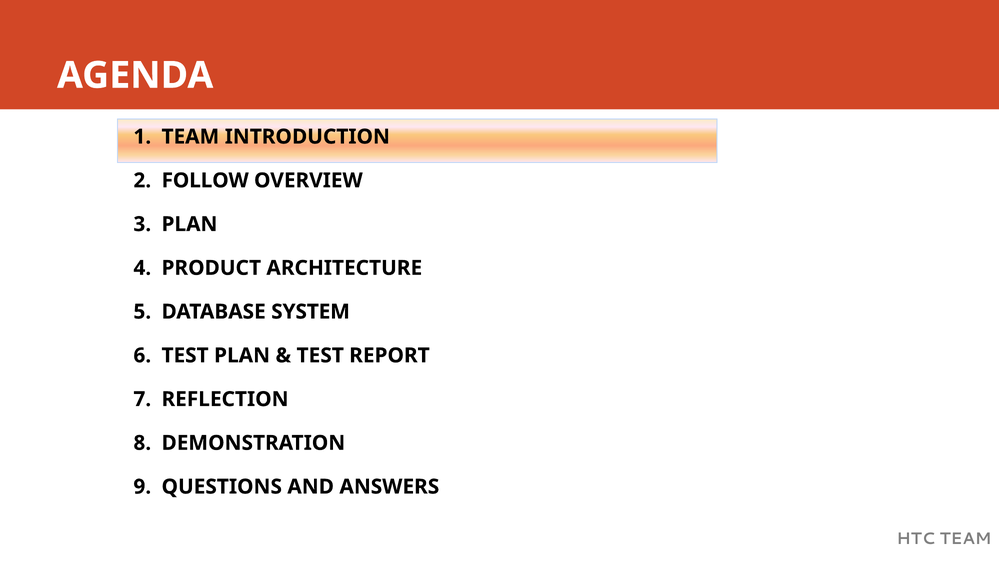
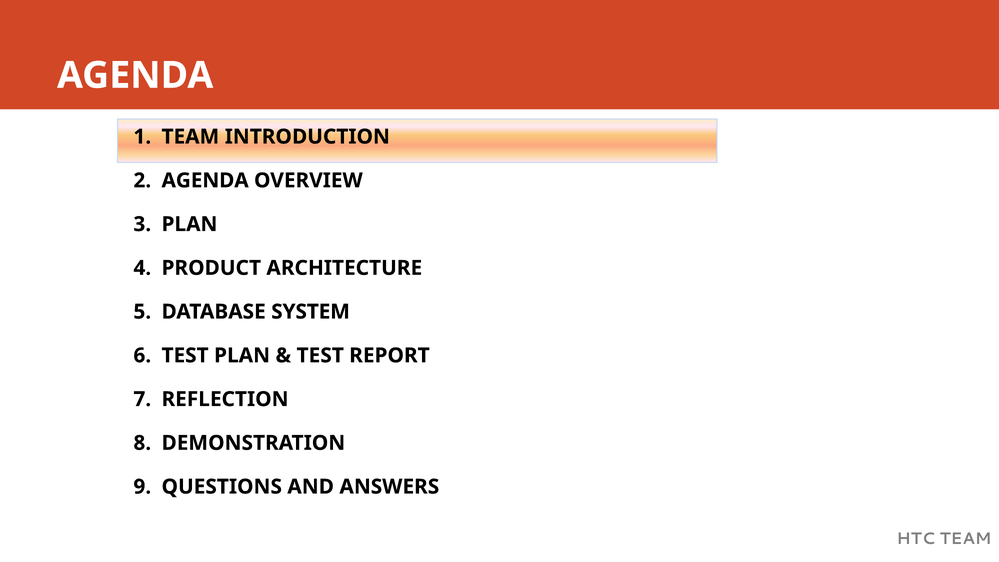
FOLLOW: FOLLOW -> AGENDA (205, 180)
